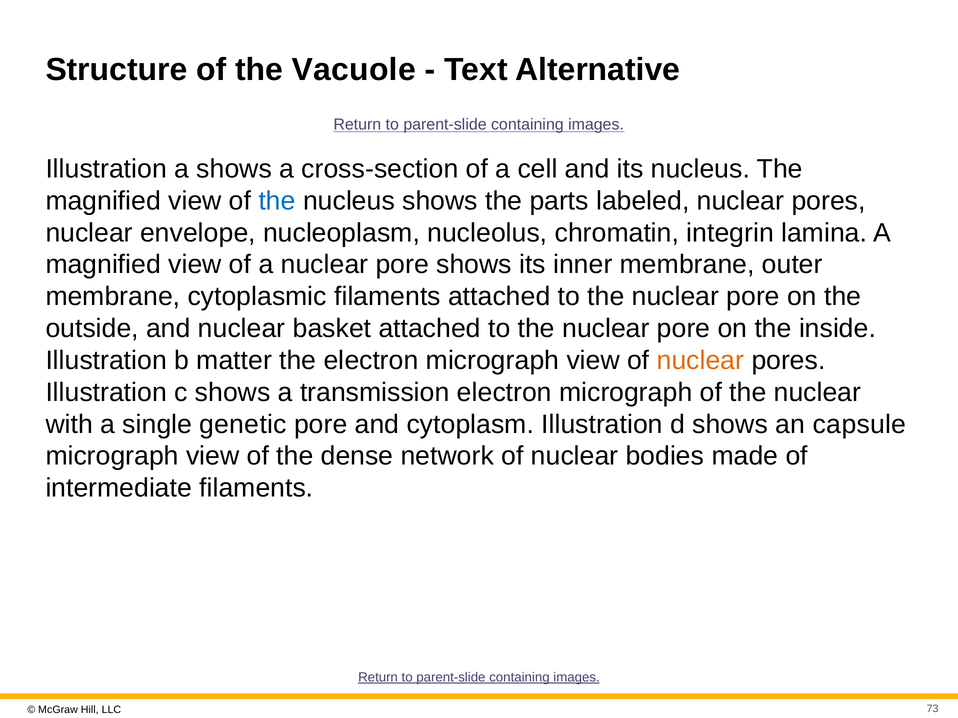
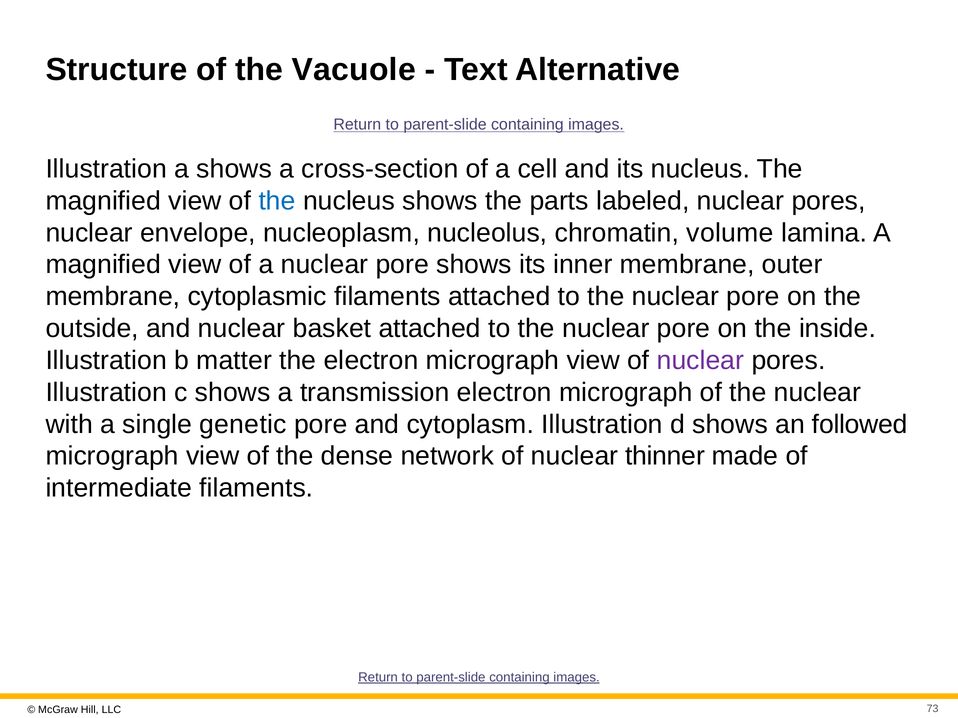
integrin: integrin -> volume (730, 233)
nuclear colour: orange -> purple (700, 361)
capsule: capsule -> followed (860, 425)
bodies: bodies -> thinner (665, 457)
